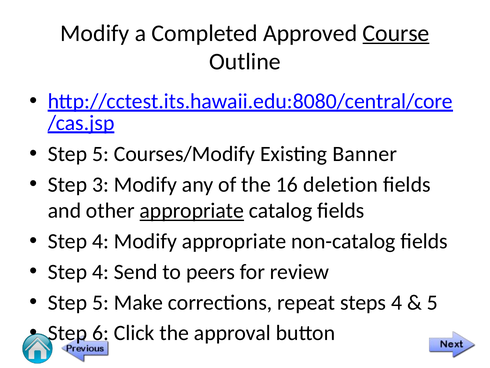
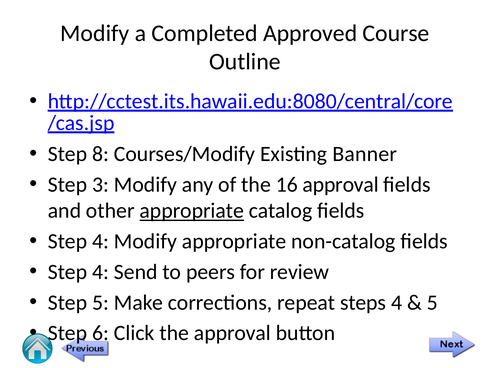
Course underline: present -> none (396, 33)
5: 5 -> 8 (100, 154)
16 deletion: deletion -> approval (341, 184)
